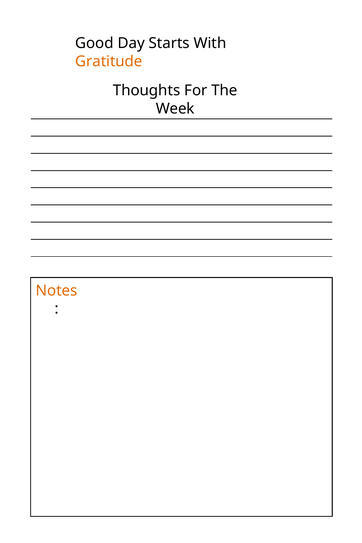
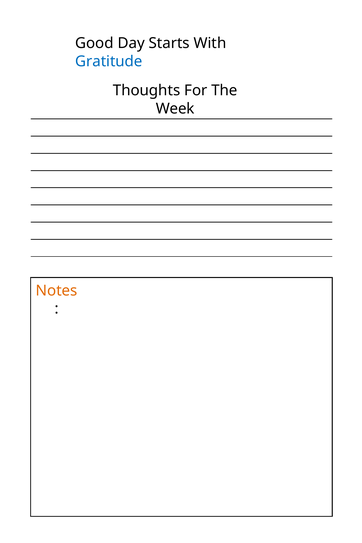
Gratitude colour: orange -> blue (109, 61)
